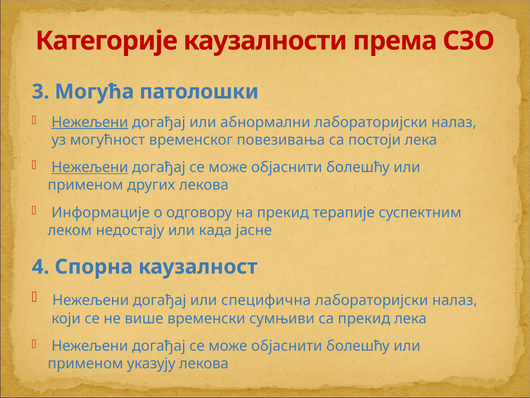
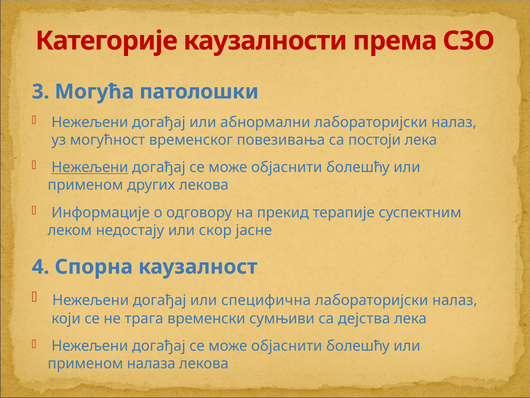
Нежељени underline: present -> none (90, 122)
када: када -> скор (215, 230)
више: више -> трага (144, 318)
са прекид: прекид -> дејства (364, 318)
указују: указују -> налаза (151, 363)
